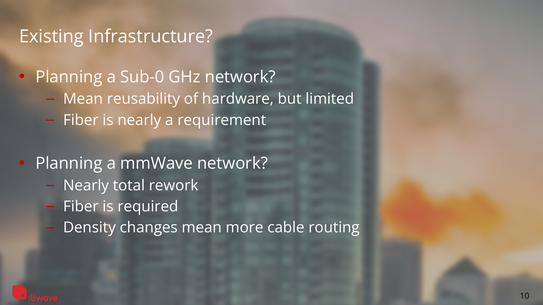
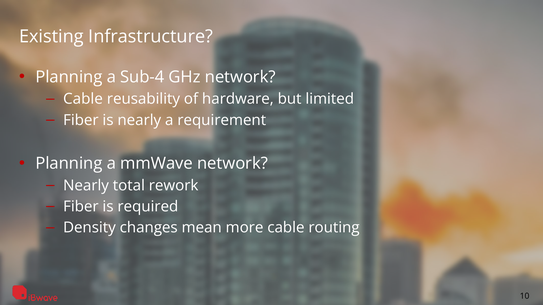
Sub-0: Sub-0 -> Sub-4 (142, 77)
Mean: Mean -> Cable (83, 99)
